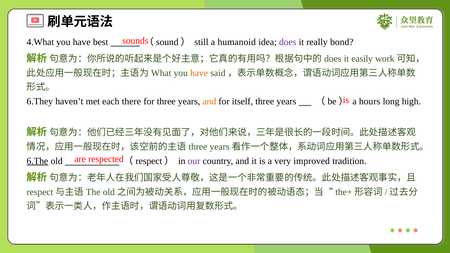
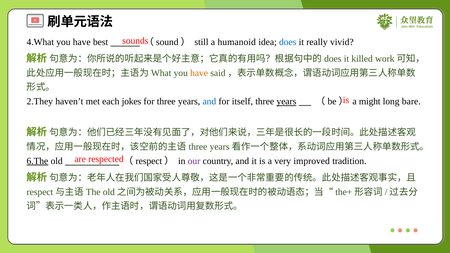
does colour: purple -> blue (288, 42)
bond: bond -> vivid (342, 42)
easily: easily -> killed (362, 59)
6.They: 6.They -> 2.They (40, 102)
there: there -> jokes (131, 102)
and colour: orange -> blue (209, 102)
years underline: none -> present (286, 102)
hours: hours -> might (370, 102)
high: high -> bare (411, 102)
